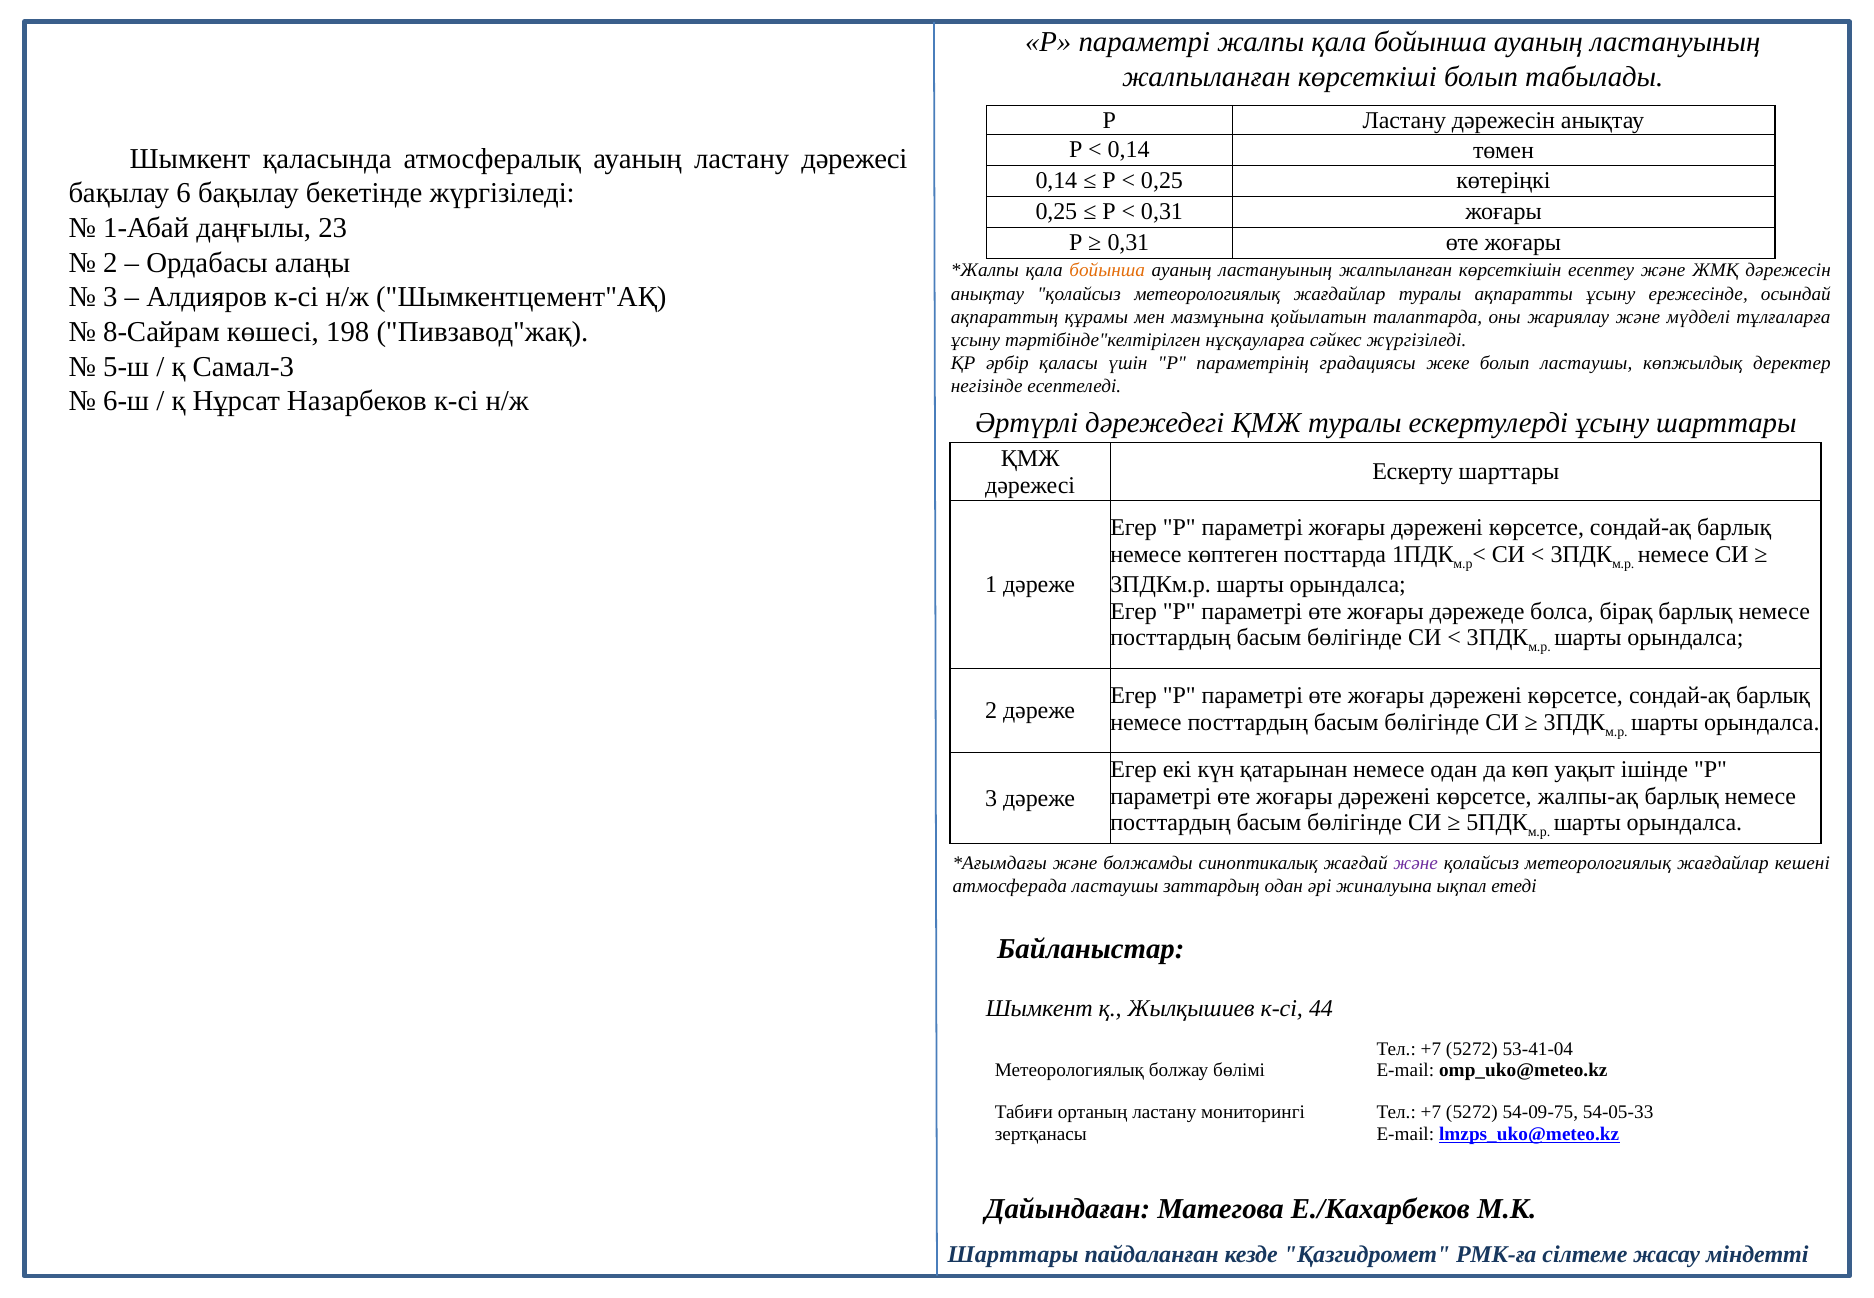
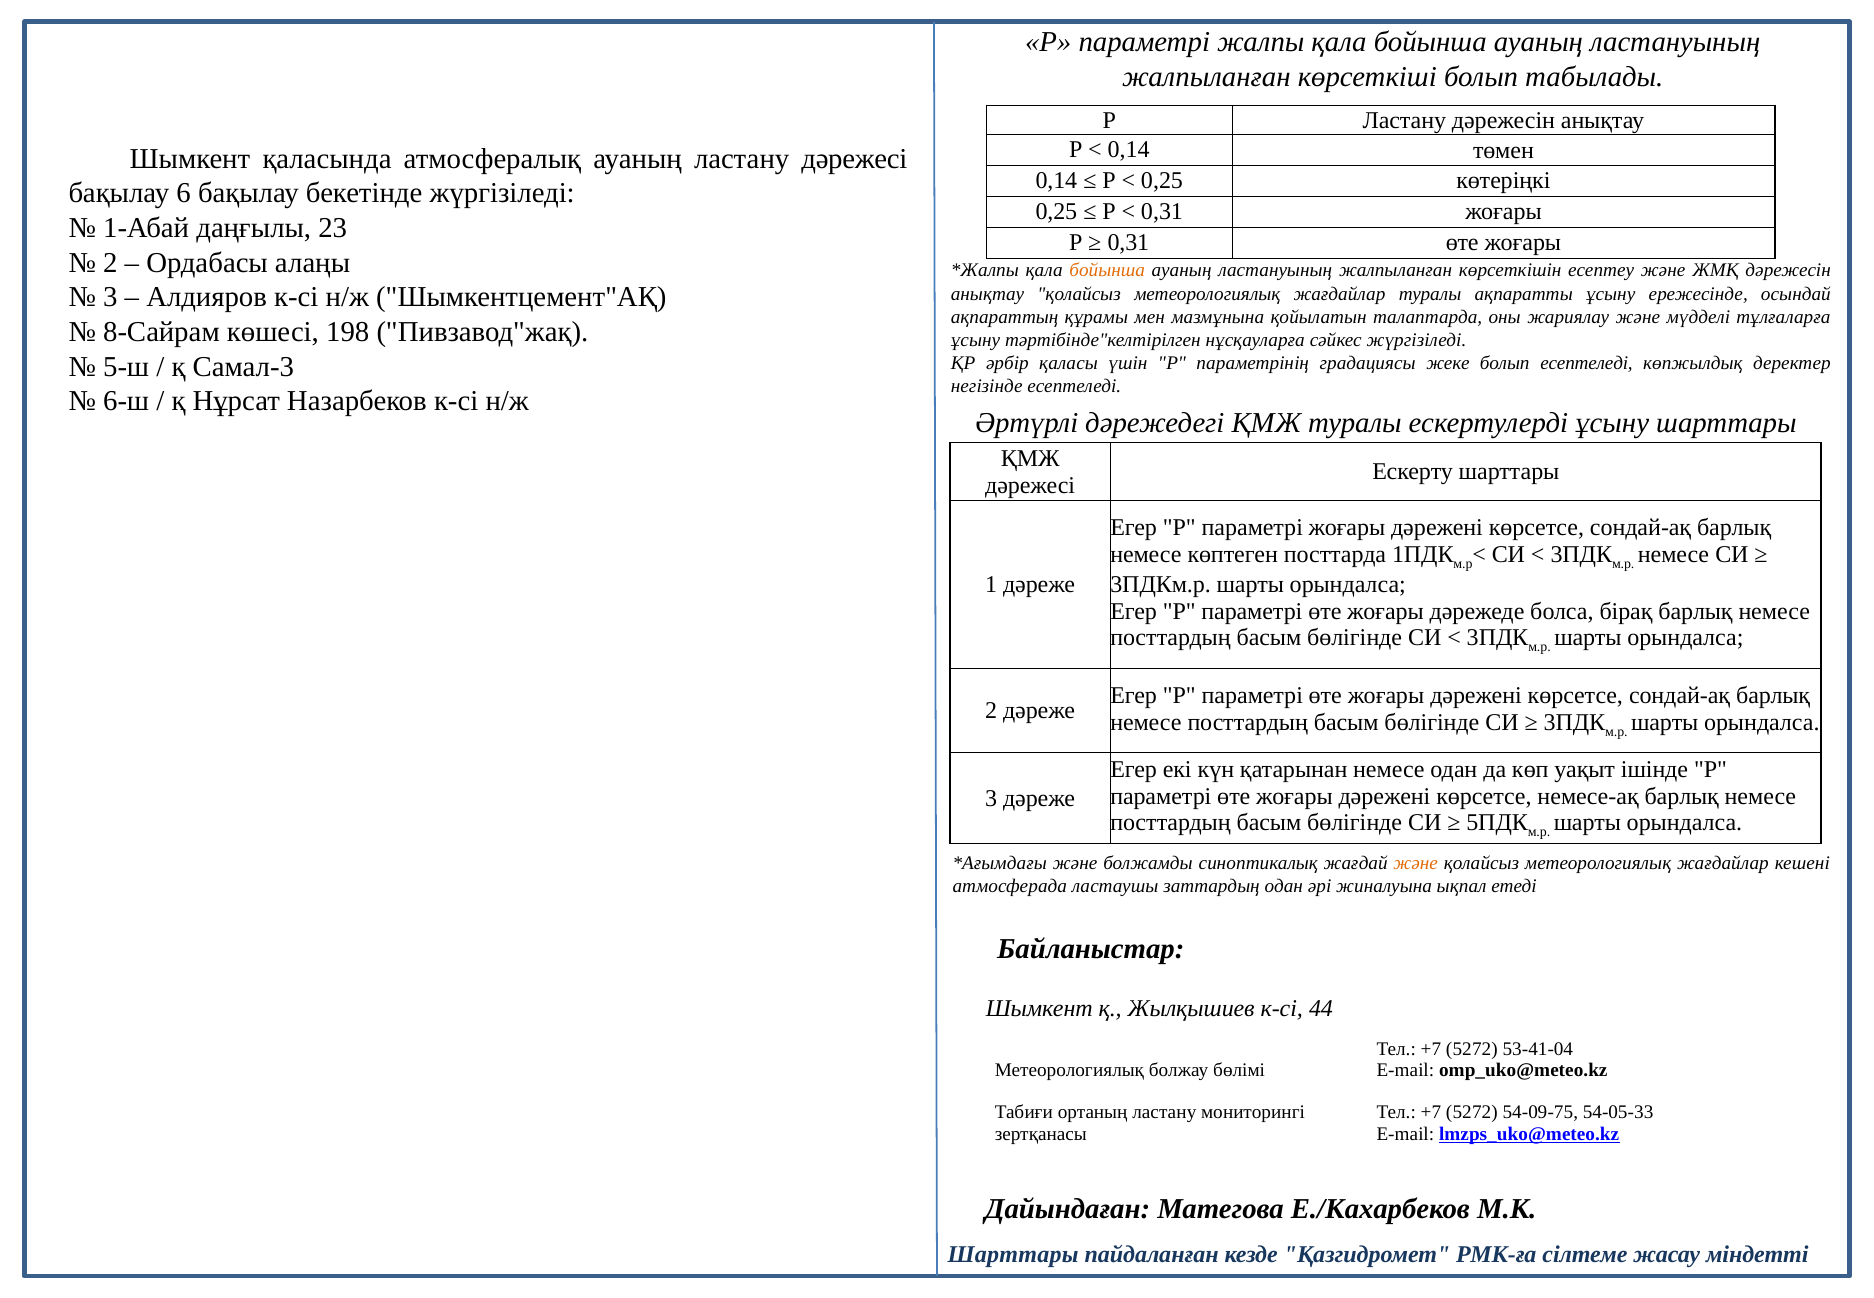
болып ластаушы: ластаушы -> есептеледі (1587, 363)
жалпы-ақ: жалпы-ақ -> немесе-ақ (1588, 796)
және colour: purple -> orange (1416, 863)
